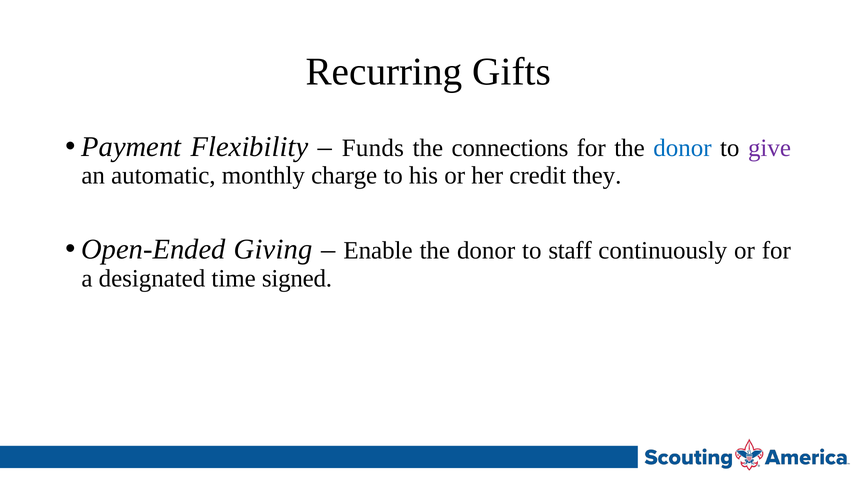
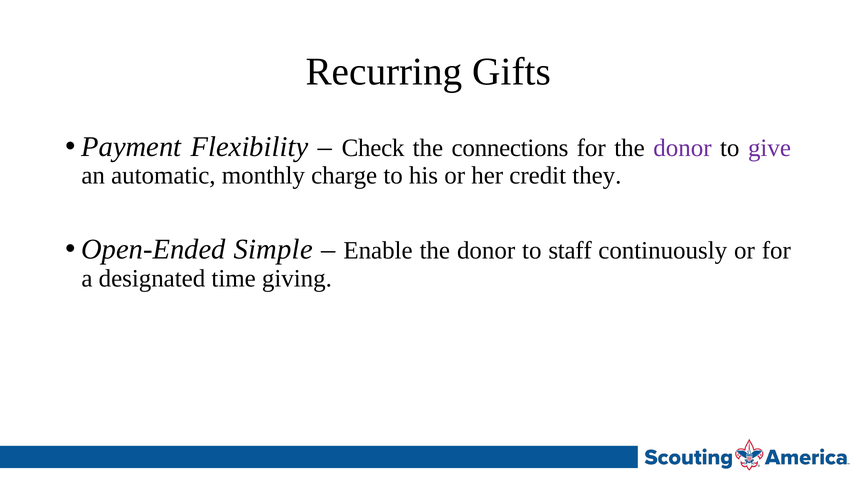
Funds: Funds -> Check (373, 148)
donor colour: blue -> purple (682, 148)
Giving: Giving -> Simple (273, 250)
signed: signed -> giving (297, 279)
